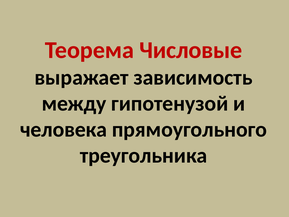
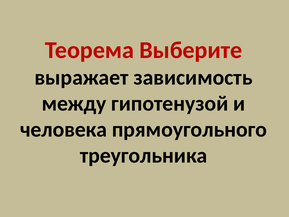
Числовые: Числовые -> Выберите (191, 50)
